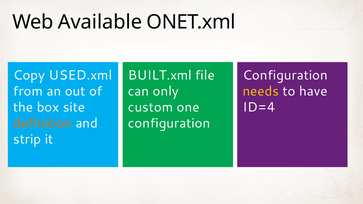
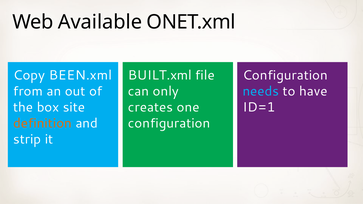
USED.xml: USED.xml -> BEEN.xml (80, 75)
needs colour: yellow -> light blue (261, 91)
custom: custom -> creates (151, 107)
ID=4: ID=4 -> ID=1 (259, 107)
